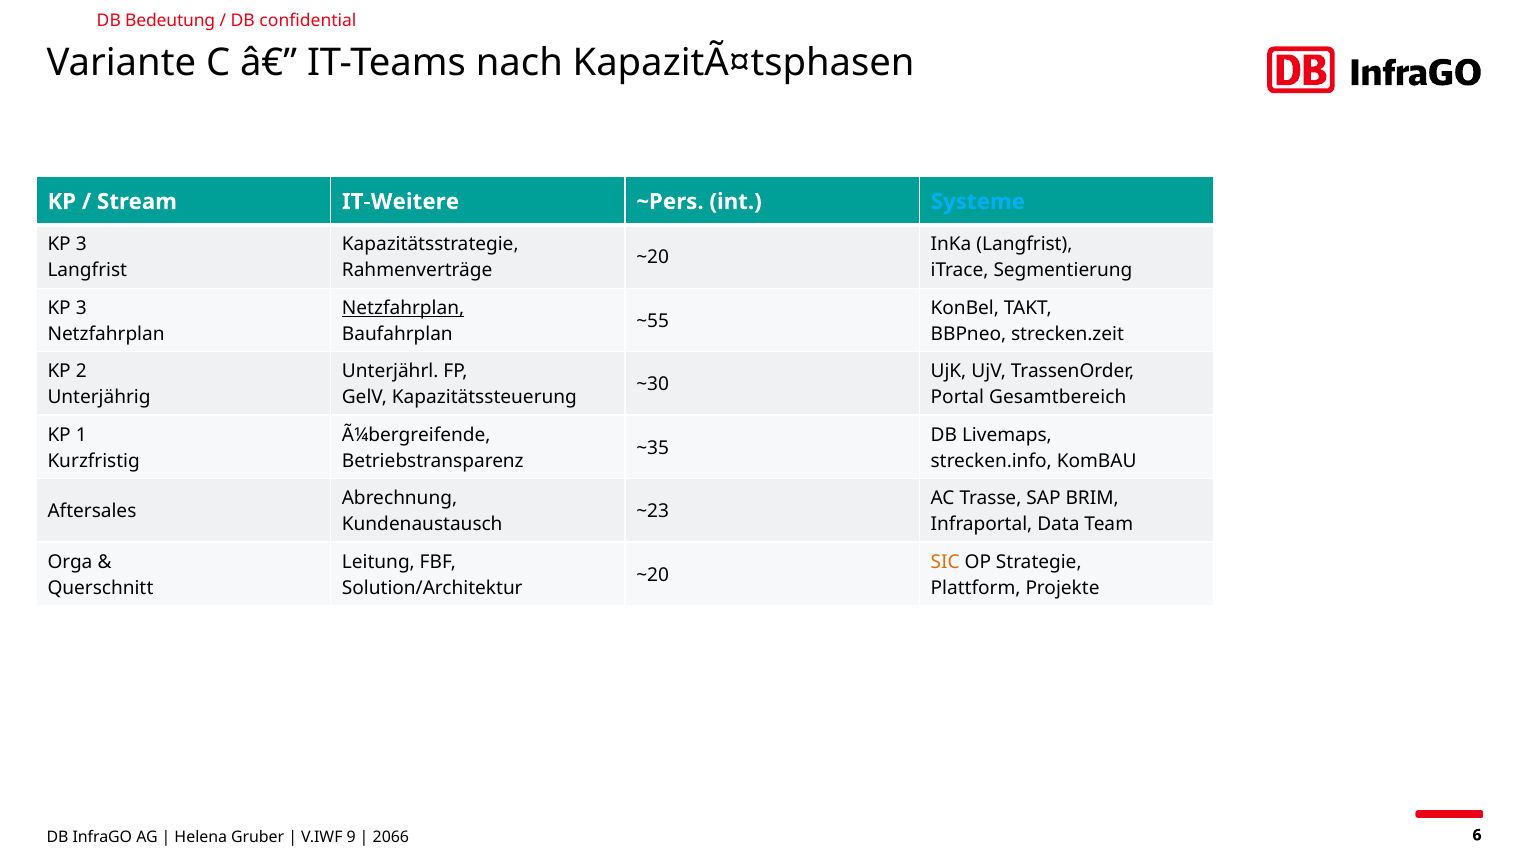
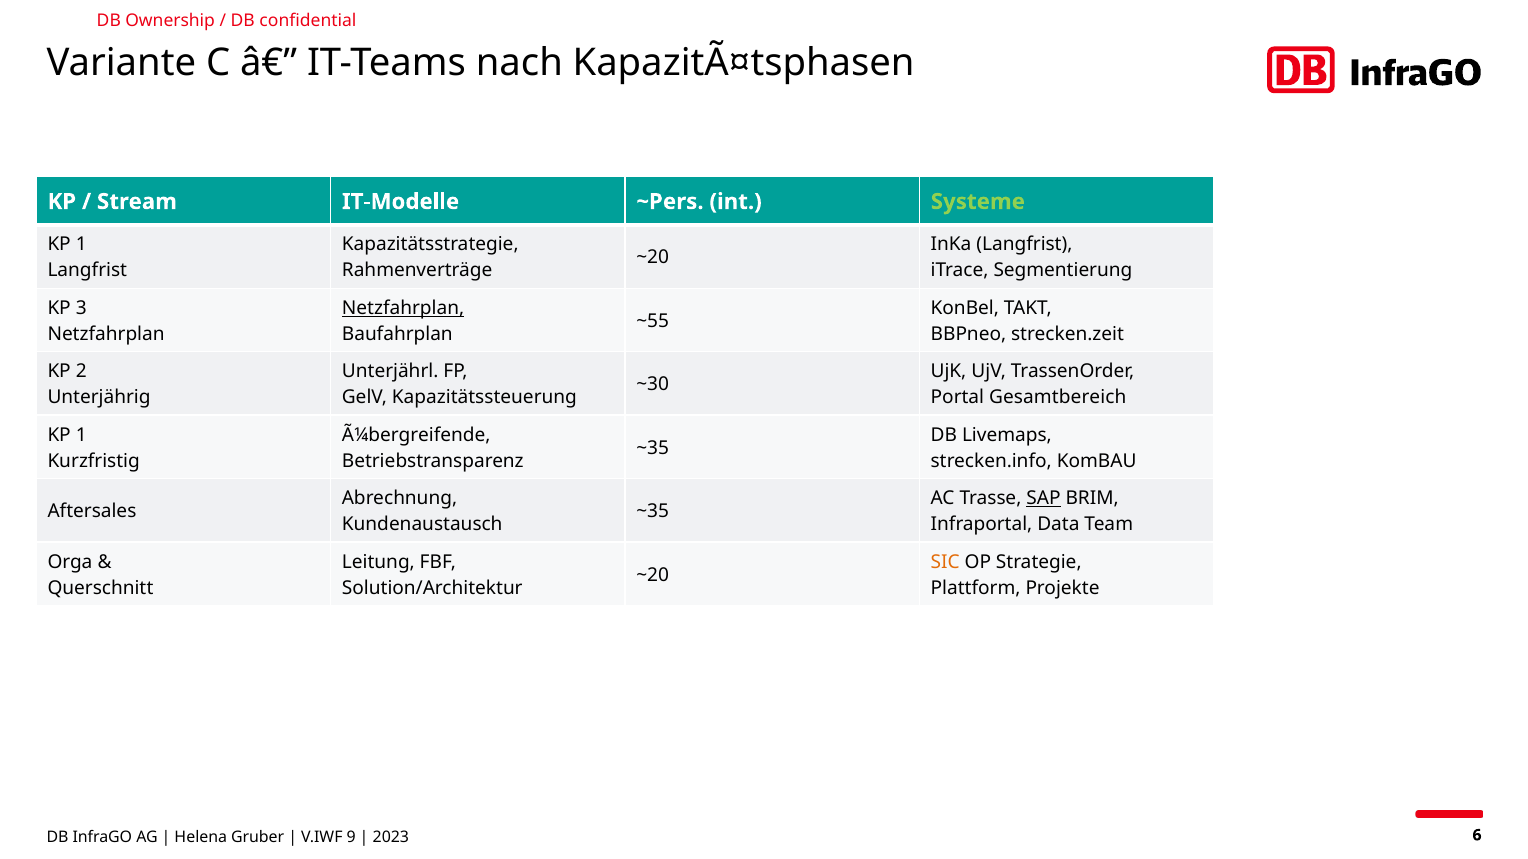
Bedeutung: Bedeutung -> Ownership (170, 21)
IT-Weitere: IT-Weitere -> IT-Modelle (401, 202)
Systeme colour: light blue -> light green (978, 202)
3: 3 -> 1 (81, 245)
SAP underline: none -> present (1044, 499)
~23: ~23 -> ~35 (653, 512)
2066: 2066 -> 2023 (391, 838)
